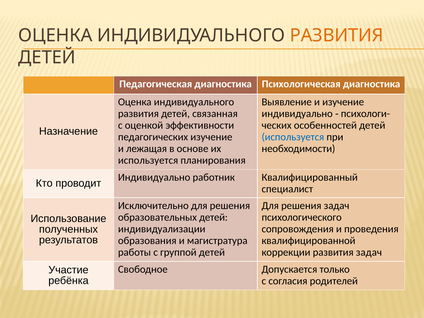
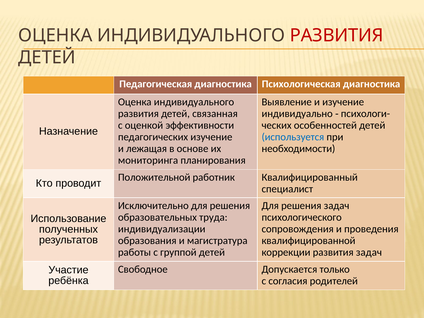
РАЗВИТИЯ colour: orange -> red (337, 36)
используется: используется -> мониторинга (148, 160)
проводит Индивидуально: Индивидуально -> Положительной (154, 177)
образовательных детей: детей -> труда (213, 217)
